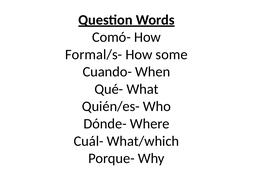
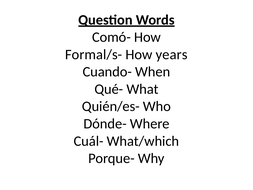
some: some -> years (172, 54)
